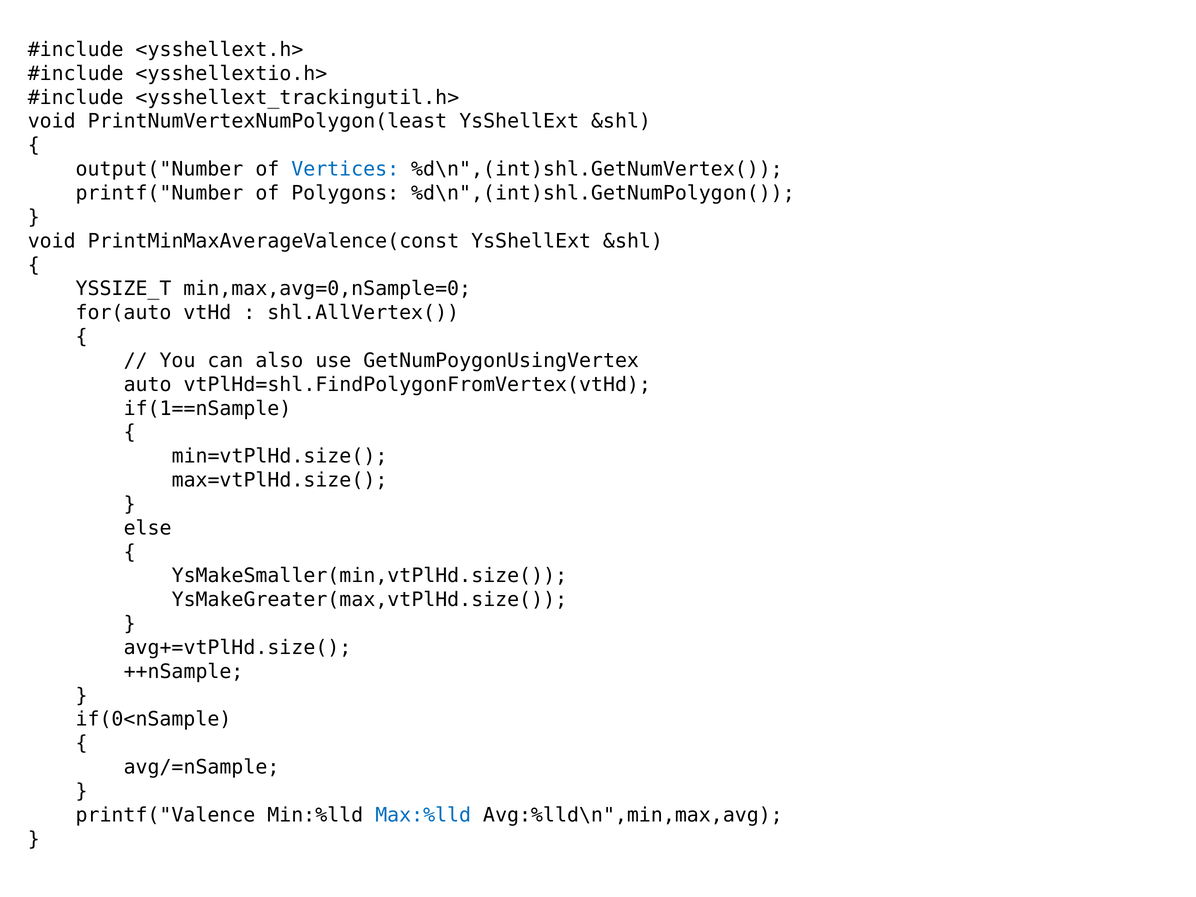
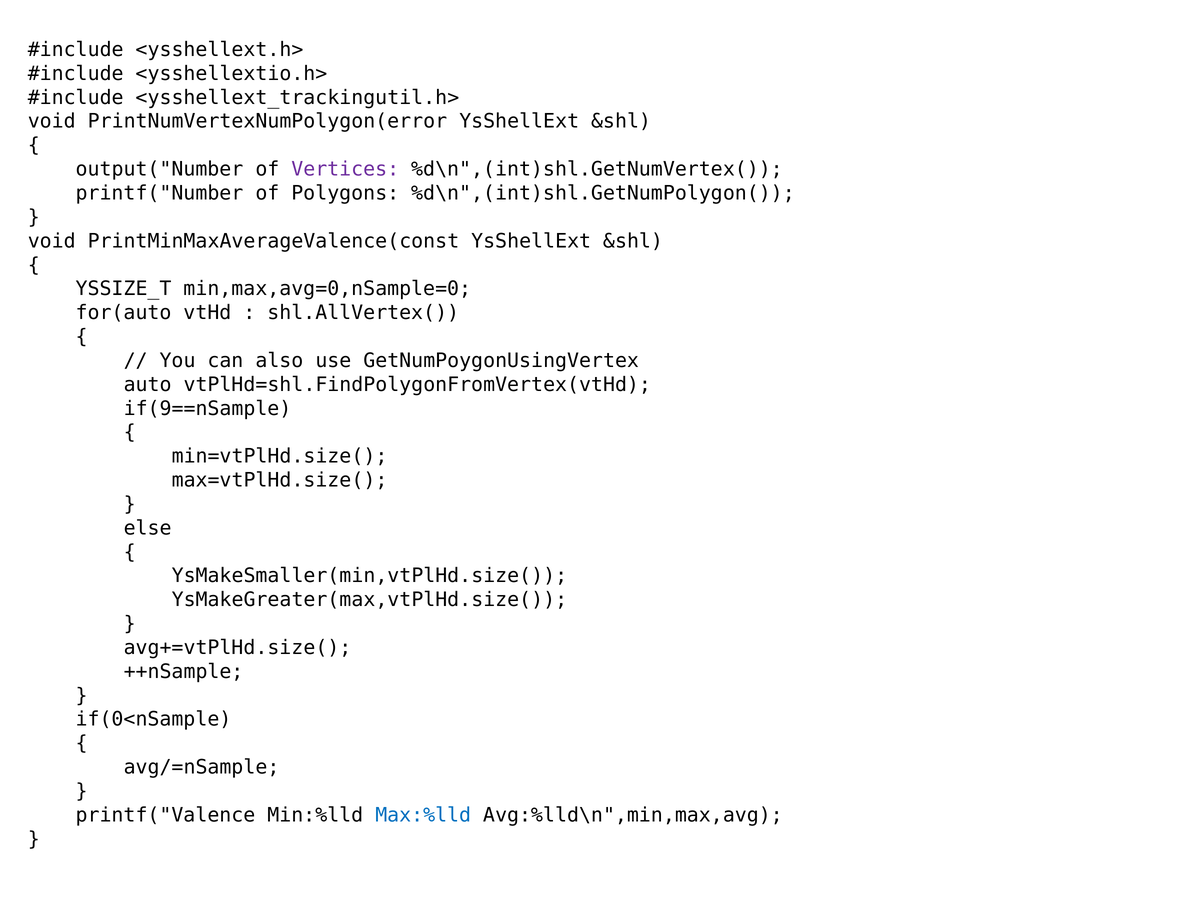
PrintNumVertexNumPolygon(least: PrintNumVertexNumPolygon(least -> PrintNumVertexNumPolygon(error (267, 121)
Vertices colour: blue -> purple (345, 169)
if(1==nSample: if(1==nSample -> if(9==nSample (207, 408)
